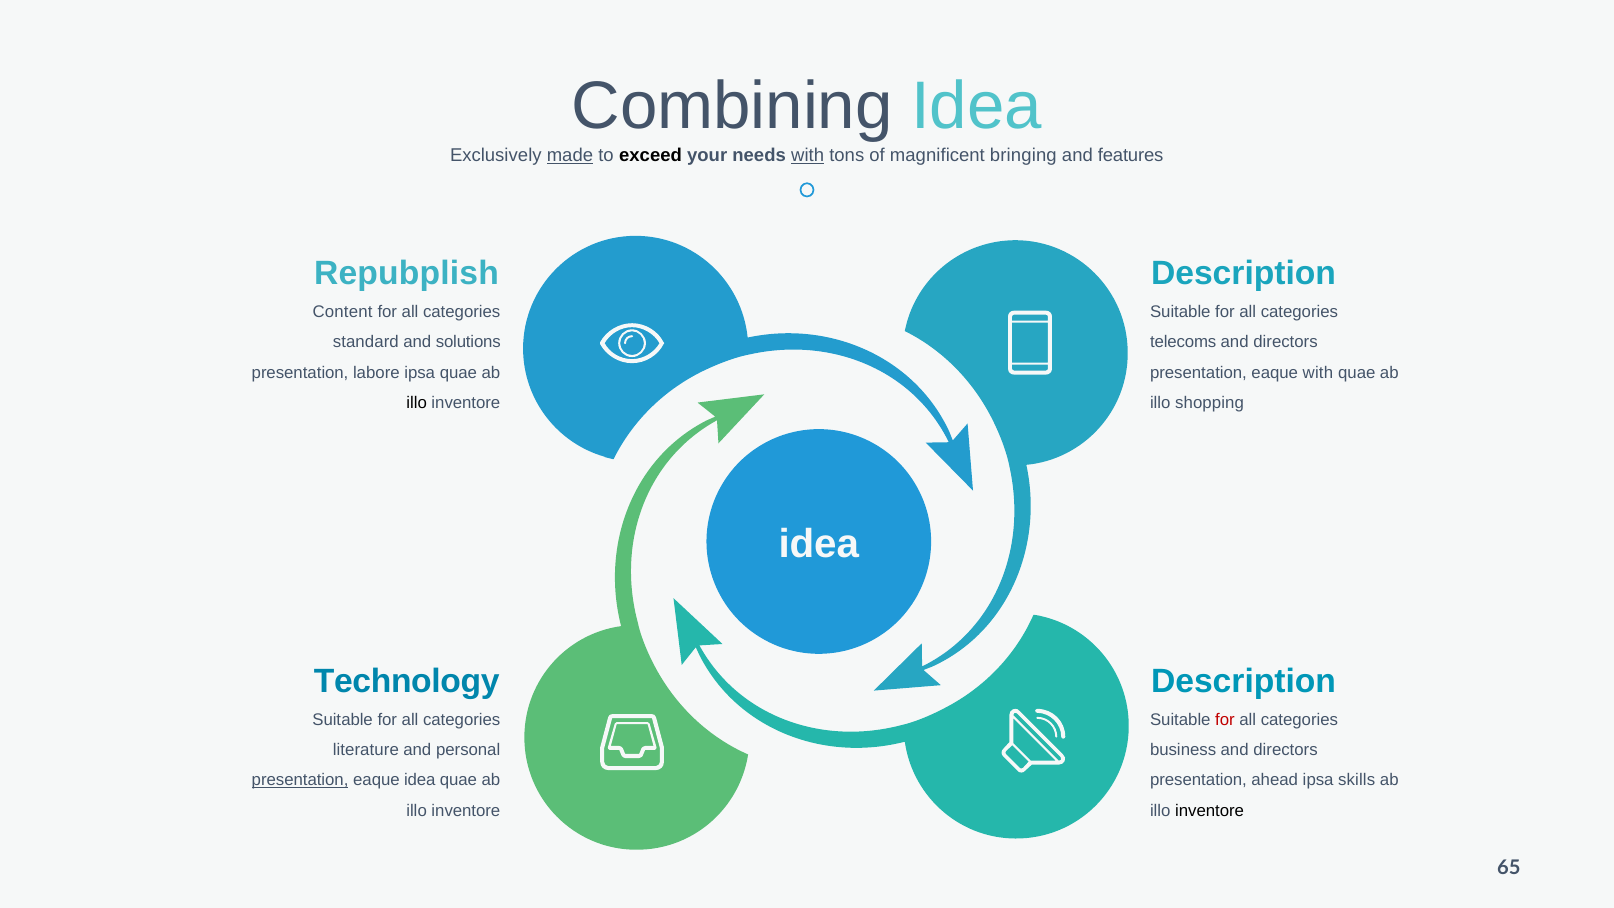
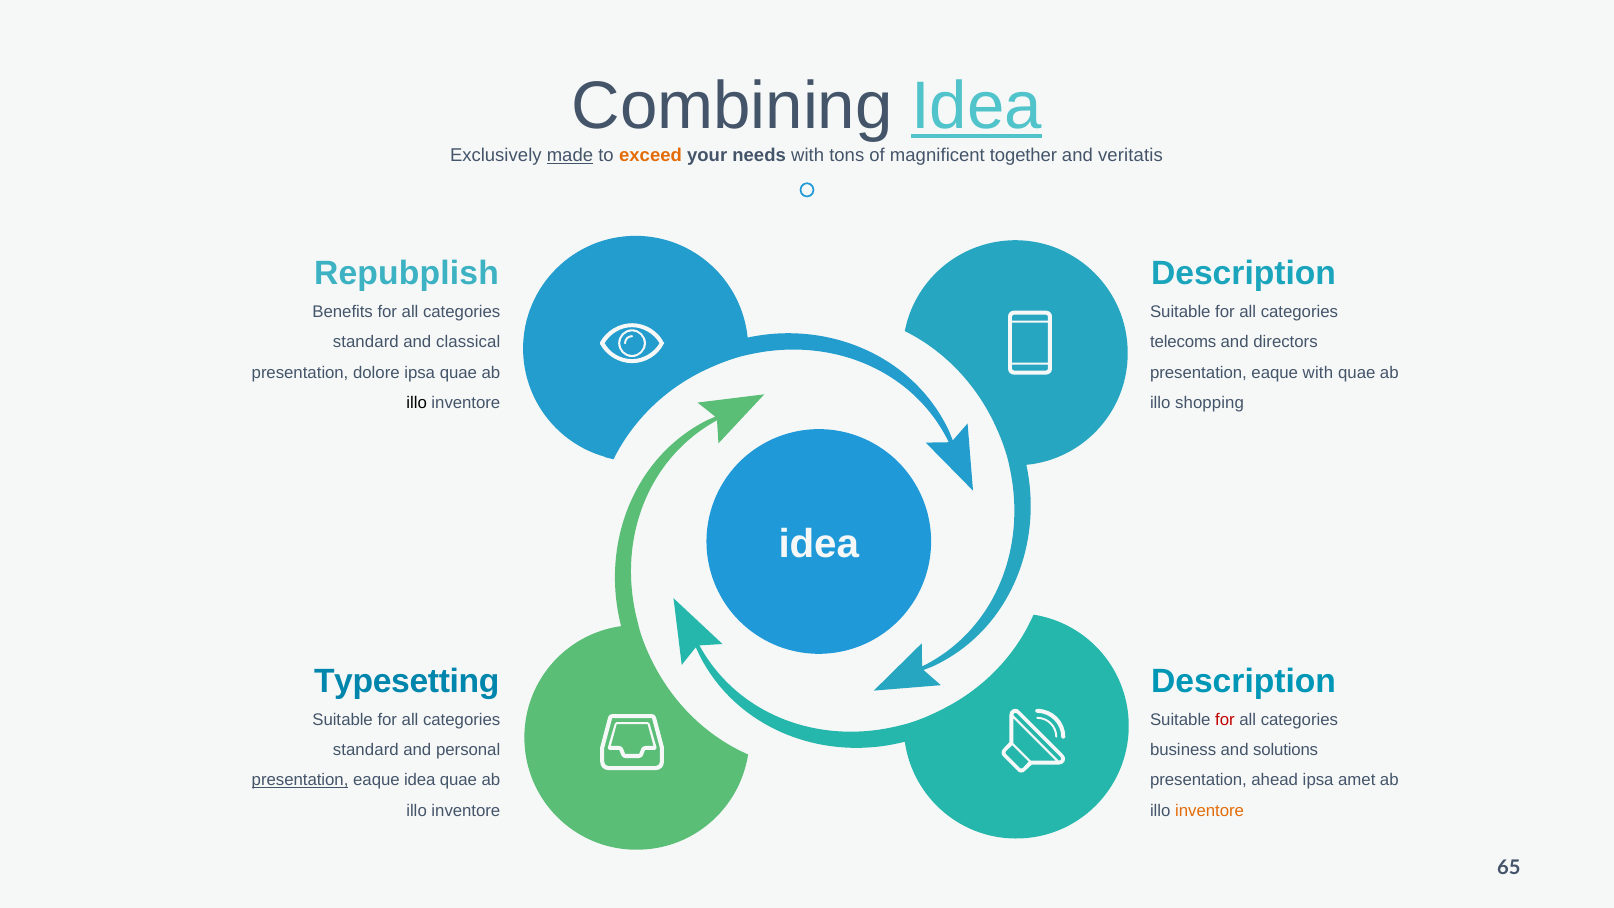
Idea underline: none -> present (977, 107)
exceed colour: black -> orange (651, 156)
with underline: present -> none (808, 156)
bringing: bringing -> together (1023, 156)
features: features -> veritatis (1130, 156)
Content: Content -> Benefits (343, 312)
solutions: solutions -> classical (468, 342)
labore: labore -> dolore (376, 373)
Technology: Technology -> Typesetting (407, 681)
literature: literature -> standard (366, 750)
business and directors: directors -> solutions (1286, 750)
skills: skills -> amet (1357, 780)
inventore colour: black -> orange (1210, 810)
